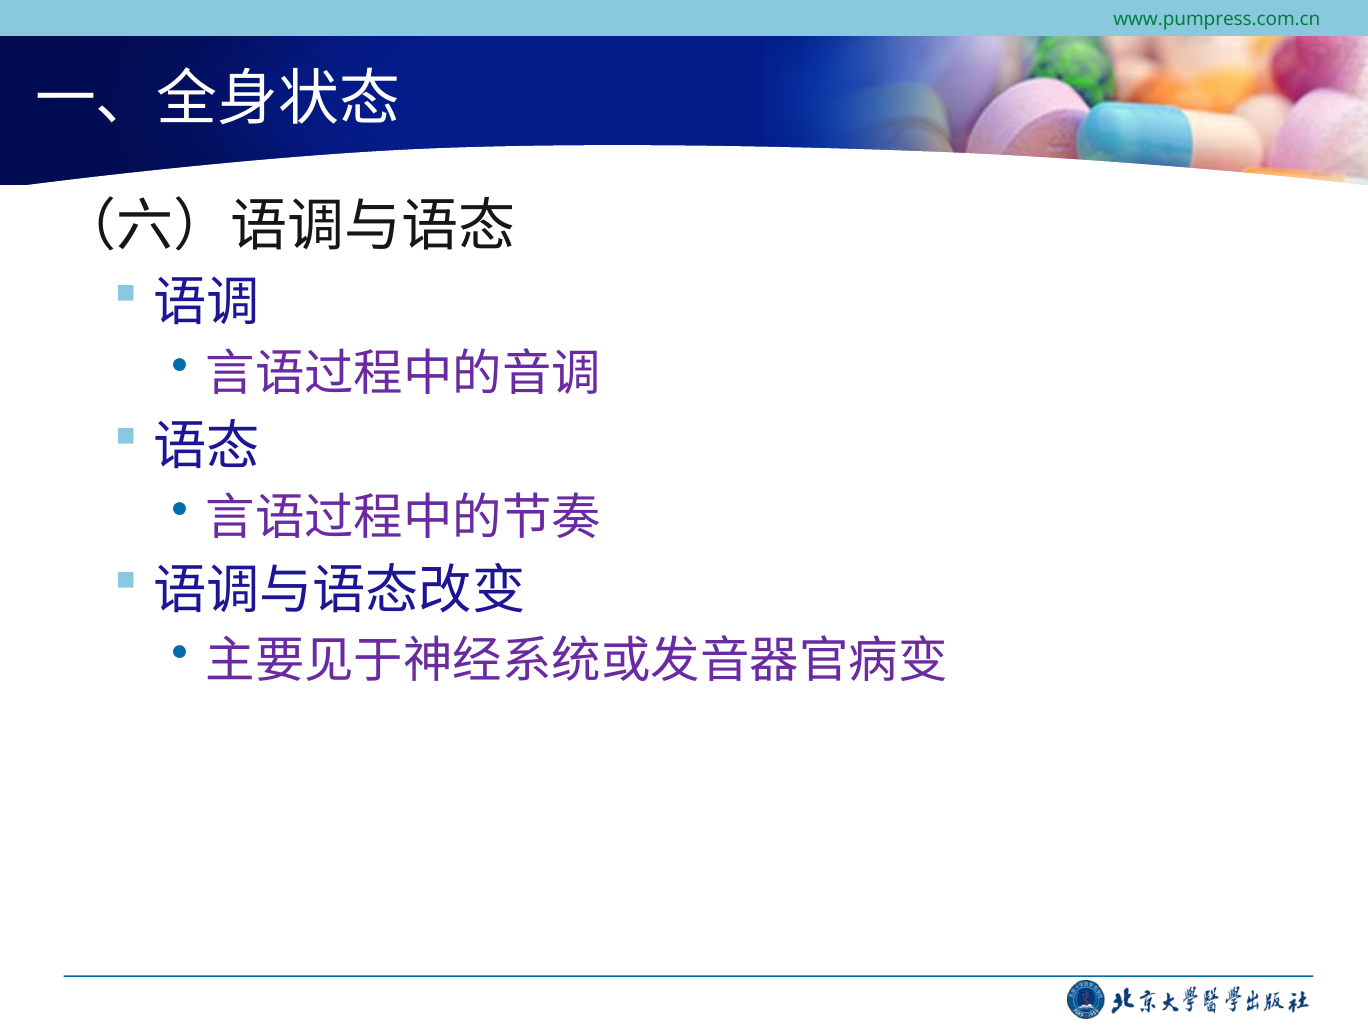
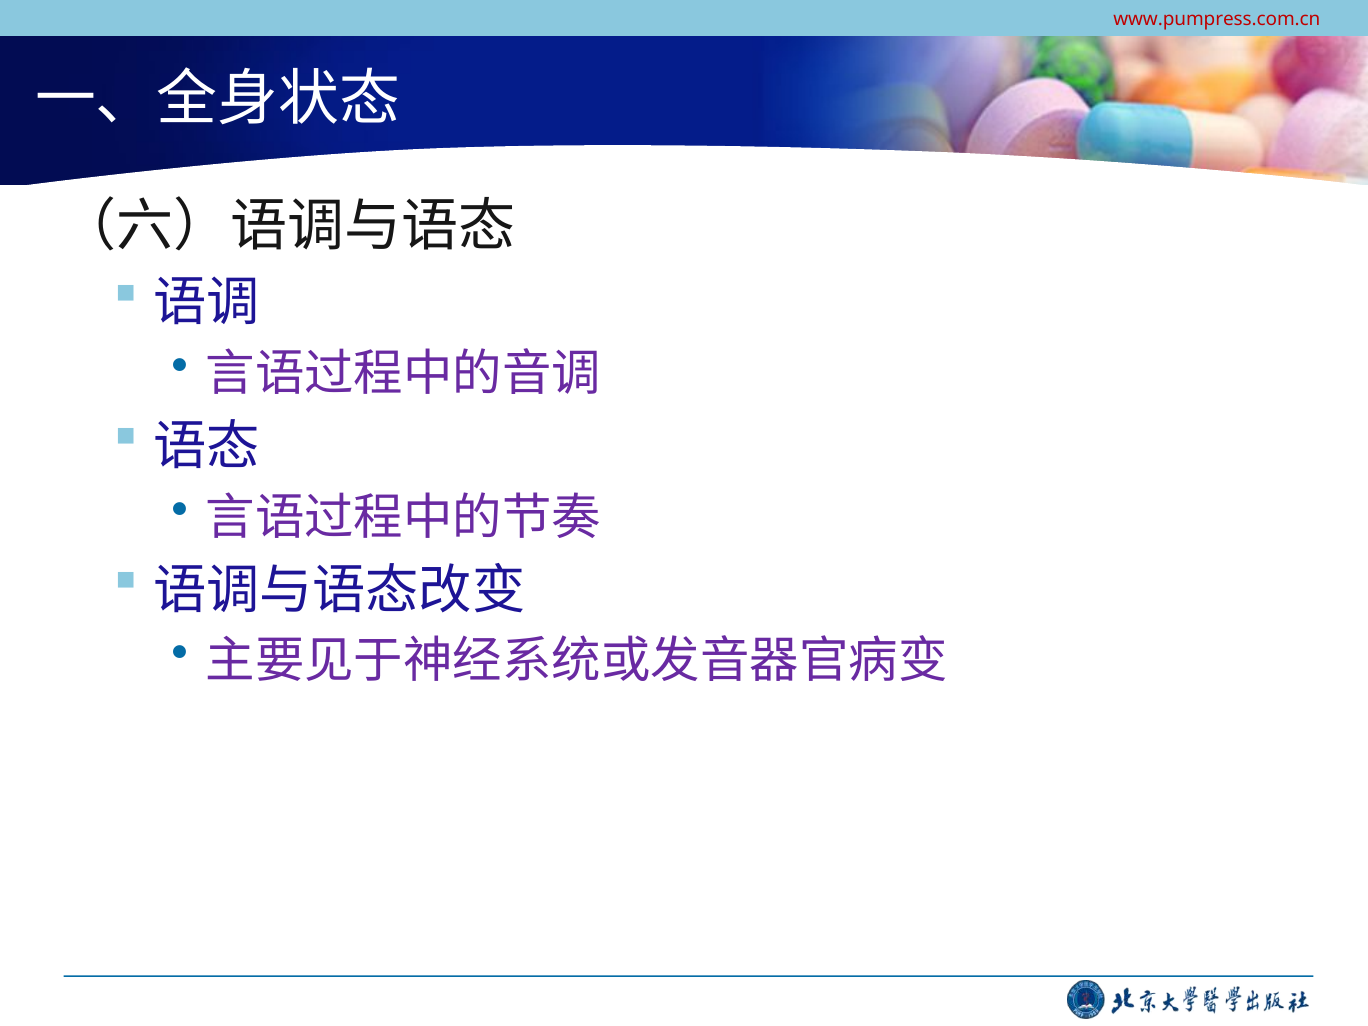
www.pumpress.com.cn colour: green -> red (1217, 20)
